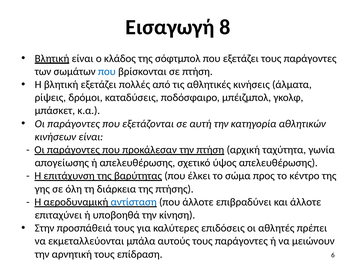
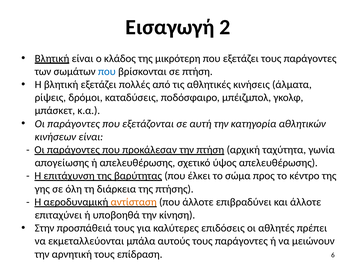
8: 8 -> 2 (225, 27)
σόφτμπολ: σόφτμπολ -> μικρότερη (178, 58)
αντίσταση colour: blue -> orange (134, 202)
